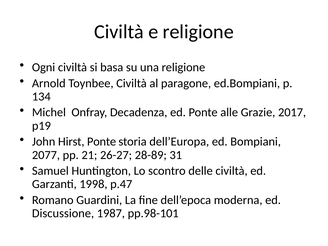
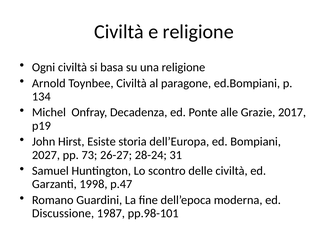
Hirst Ponte: Ponte -> Esiste (102, 142)
2077: 2077 -> 2027 (46, 155)
21: 21 -> 73 (89, 155)
28-89: 28-89 -> 28-24 (151, 155)
